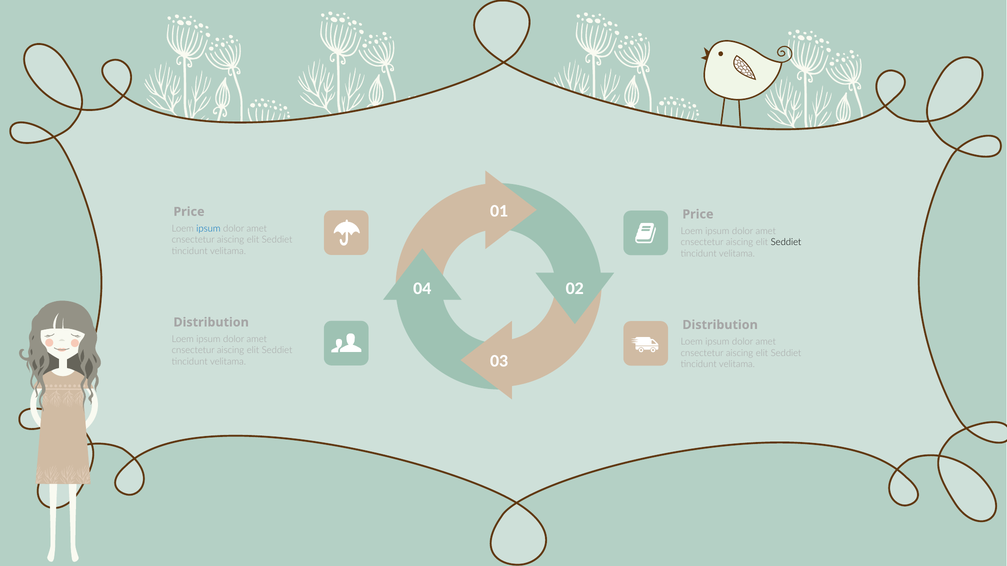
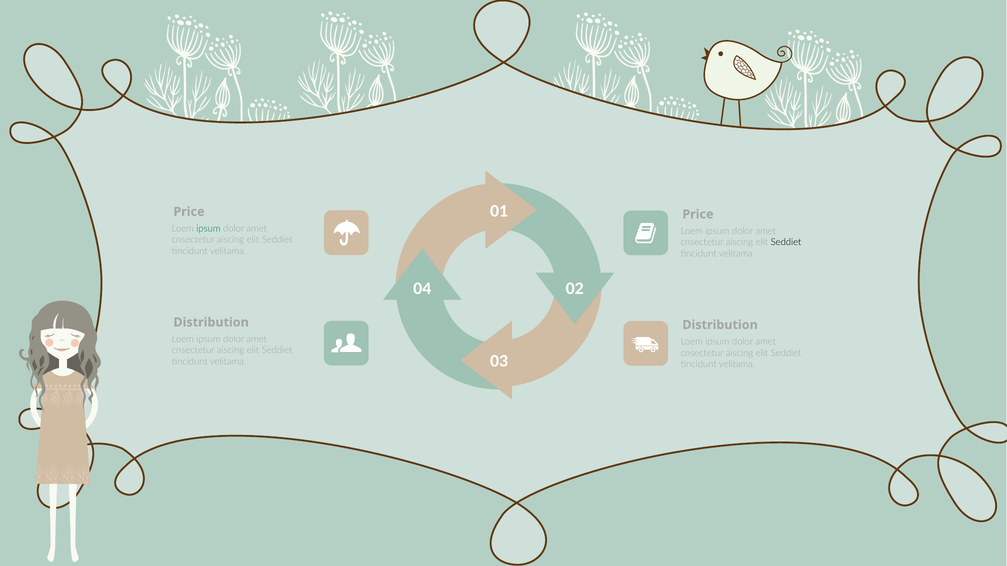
ipsum colour: blue -> green (208, 229)
